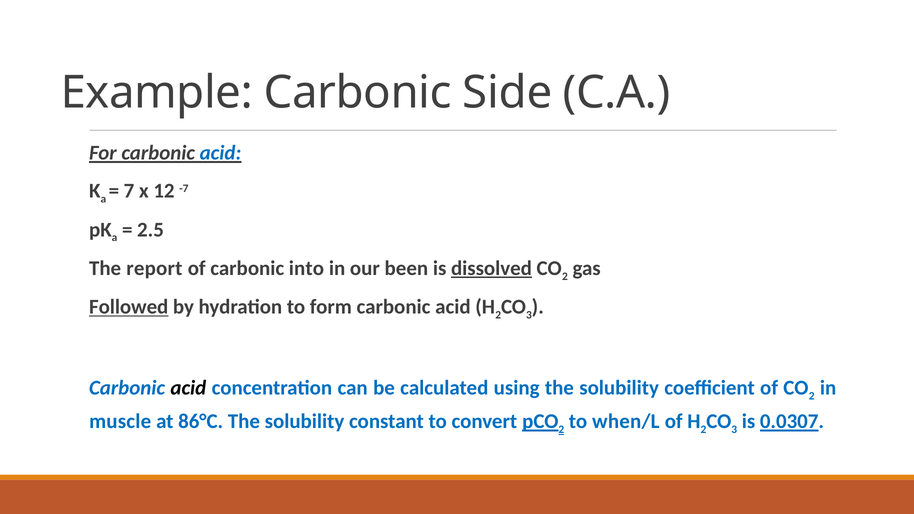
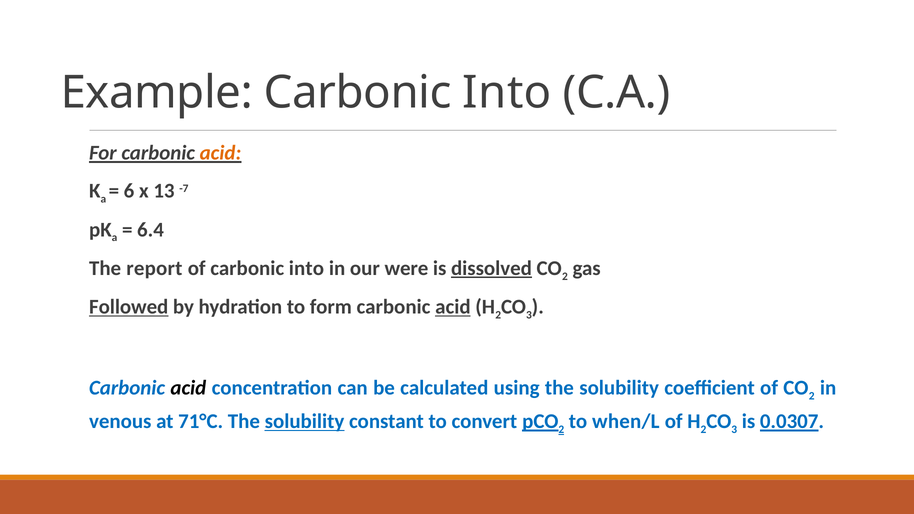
Example Carbonic Side: Side -> Into (507, 92)
acid colour: blue -> orange (220, 153)
7: 7 -> 6 (129, 191)
12: 12 -> 13 (164, 191)
2.5: 2.5 -> 6.4 (150, 230)
been: been -> were (406, 268)
acid underline: none -> present (453, 307)
muscle: muscle -> venous (120, 422)
86°C: 86°C -> 71°C (201, 422)
solubility underline: none -> present (305, 422)
